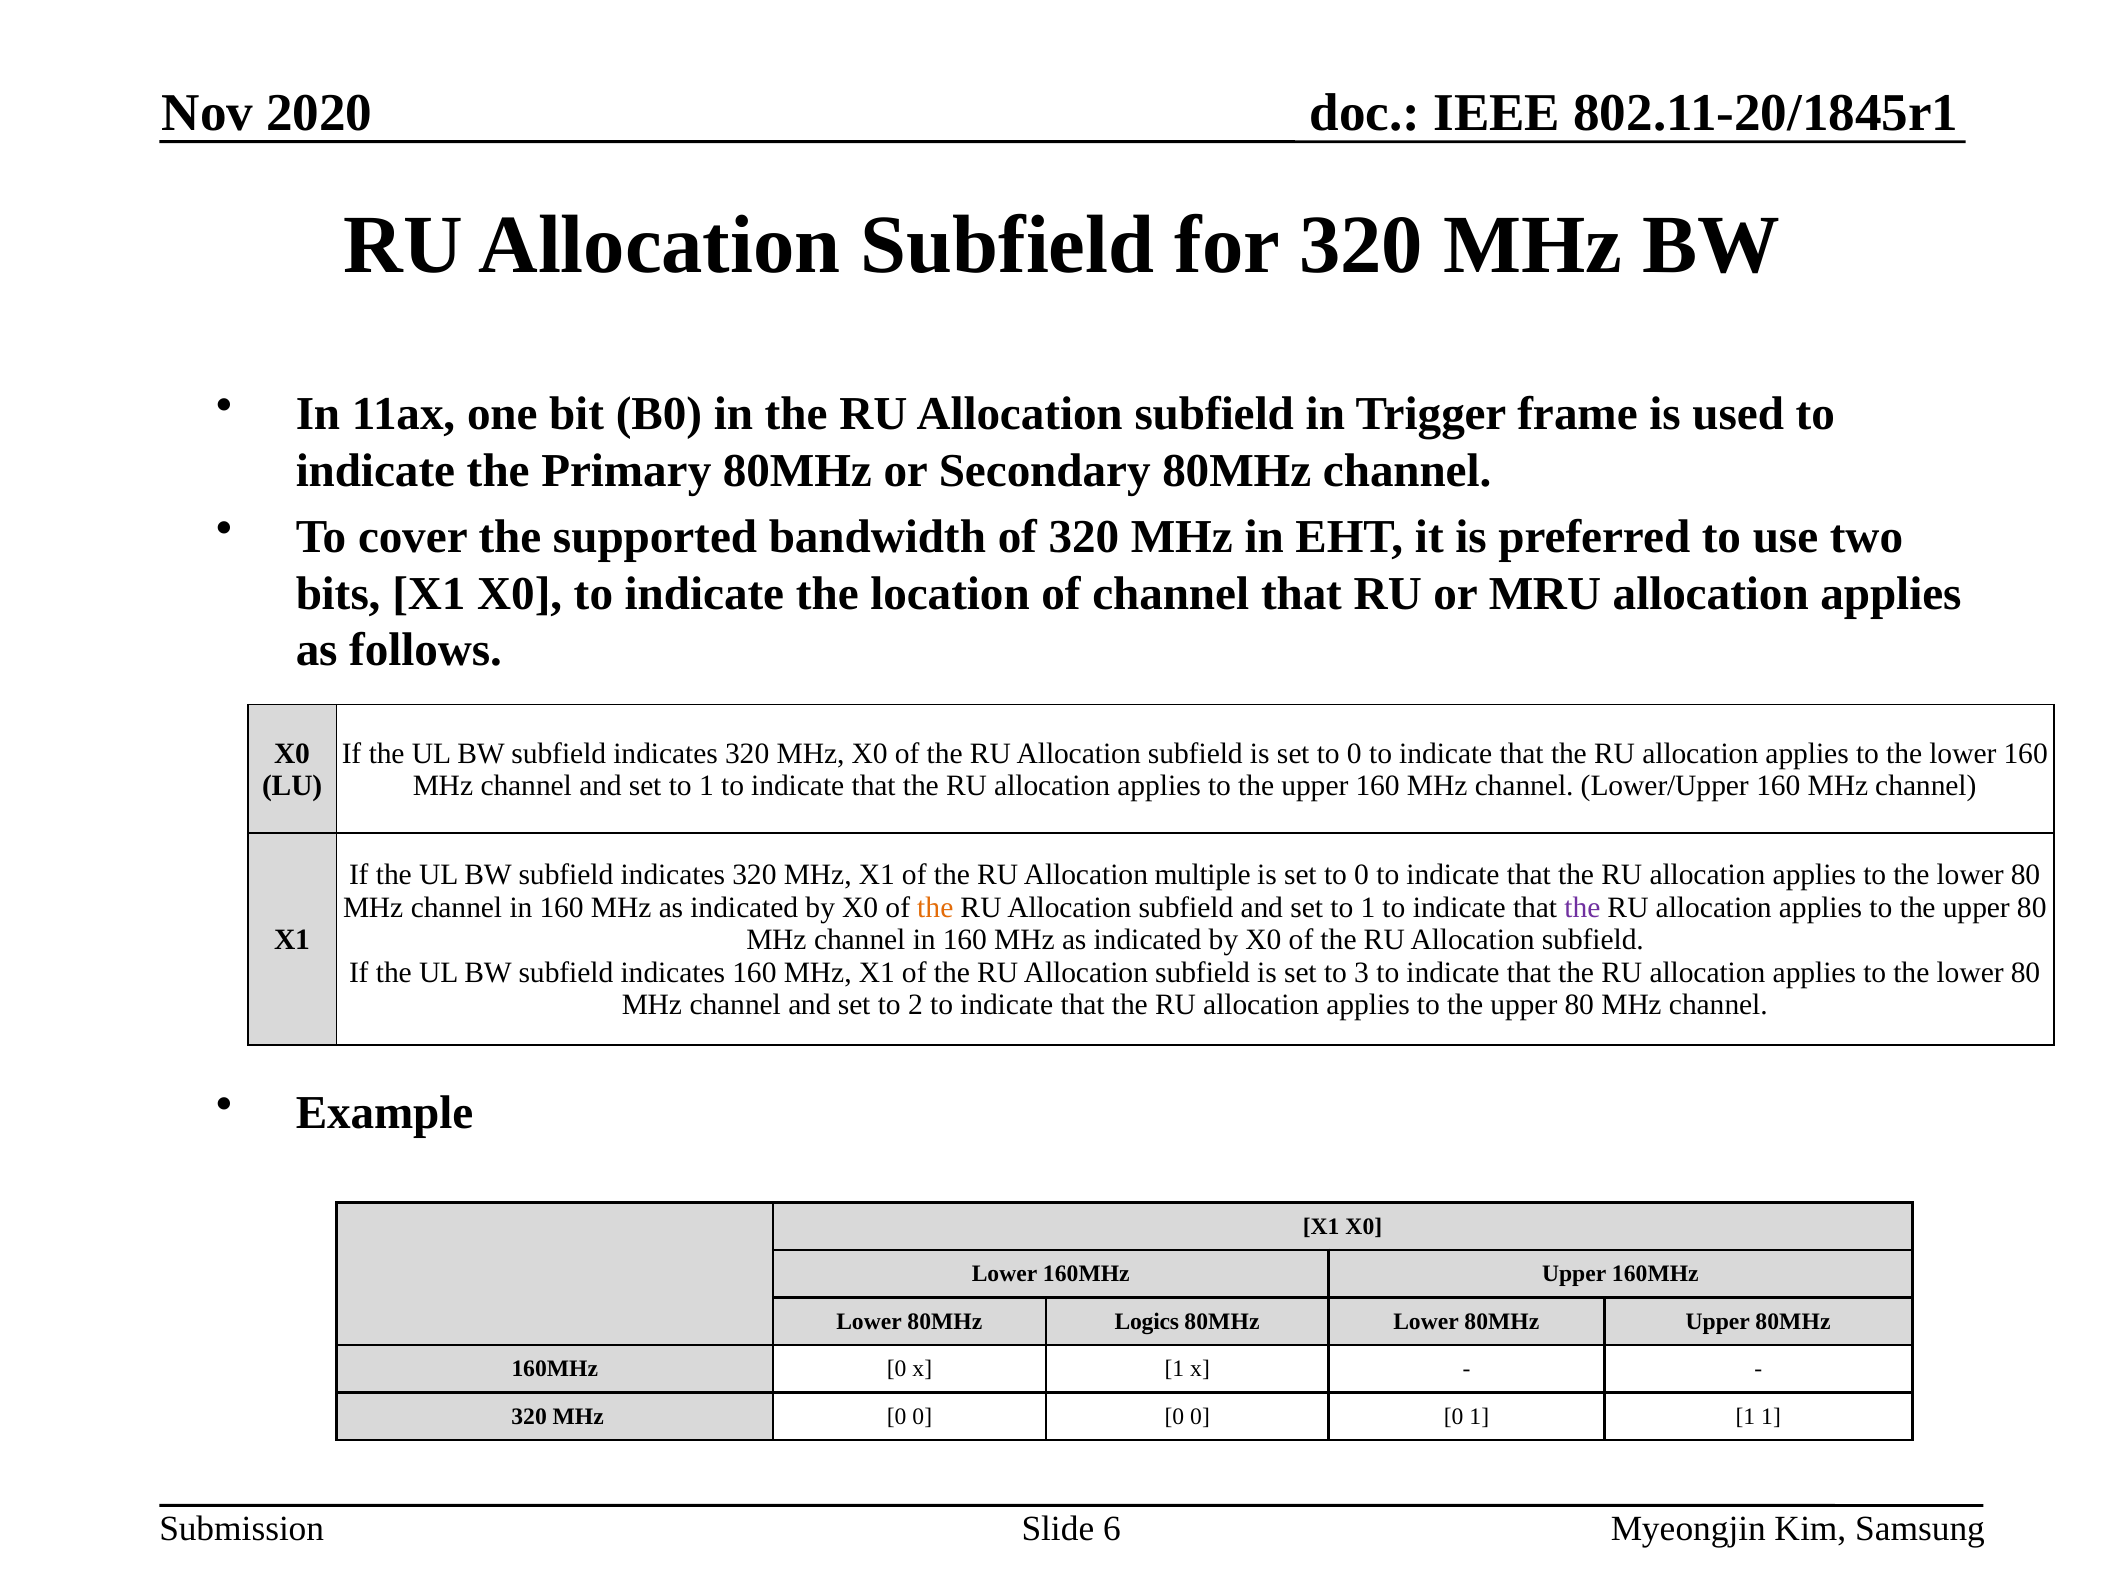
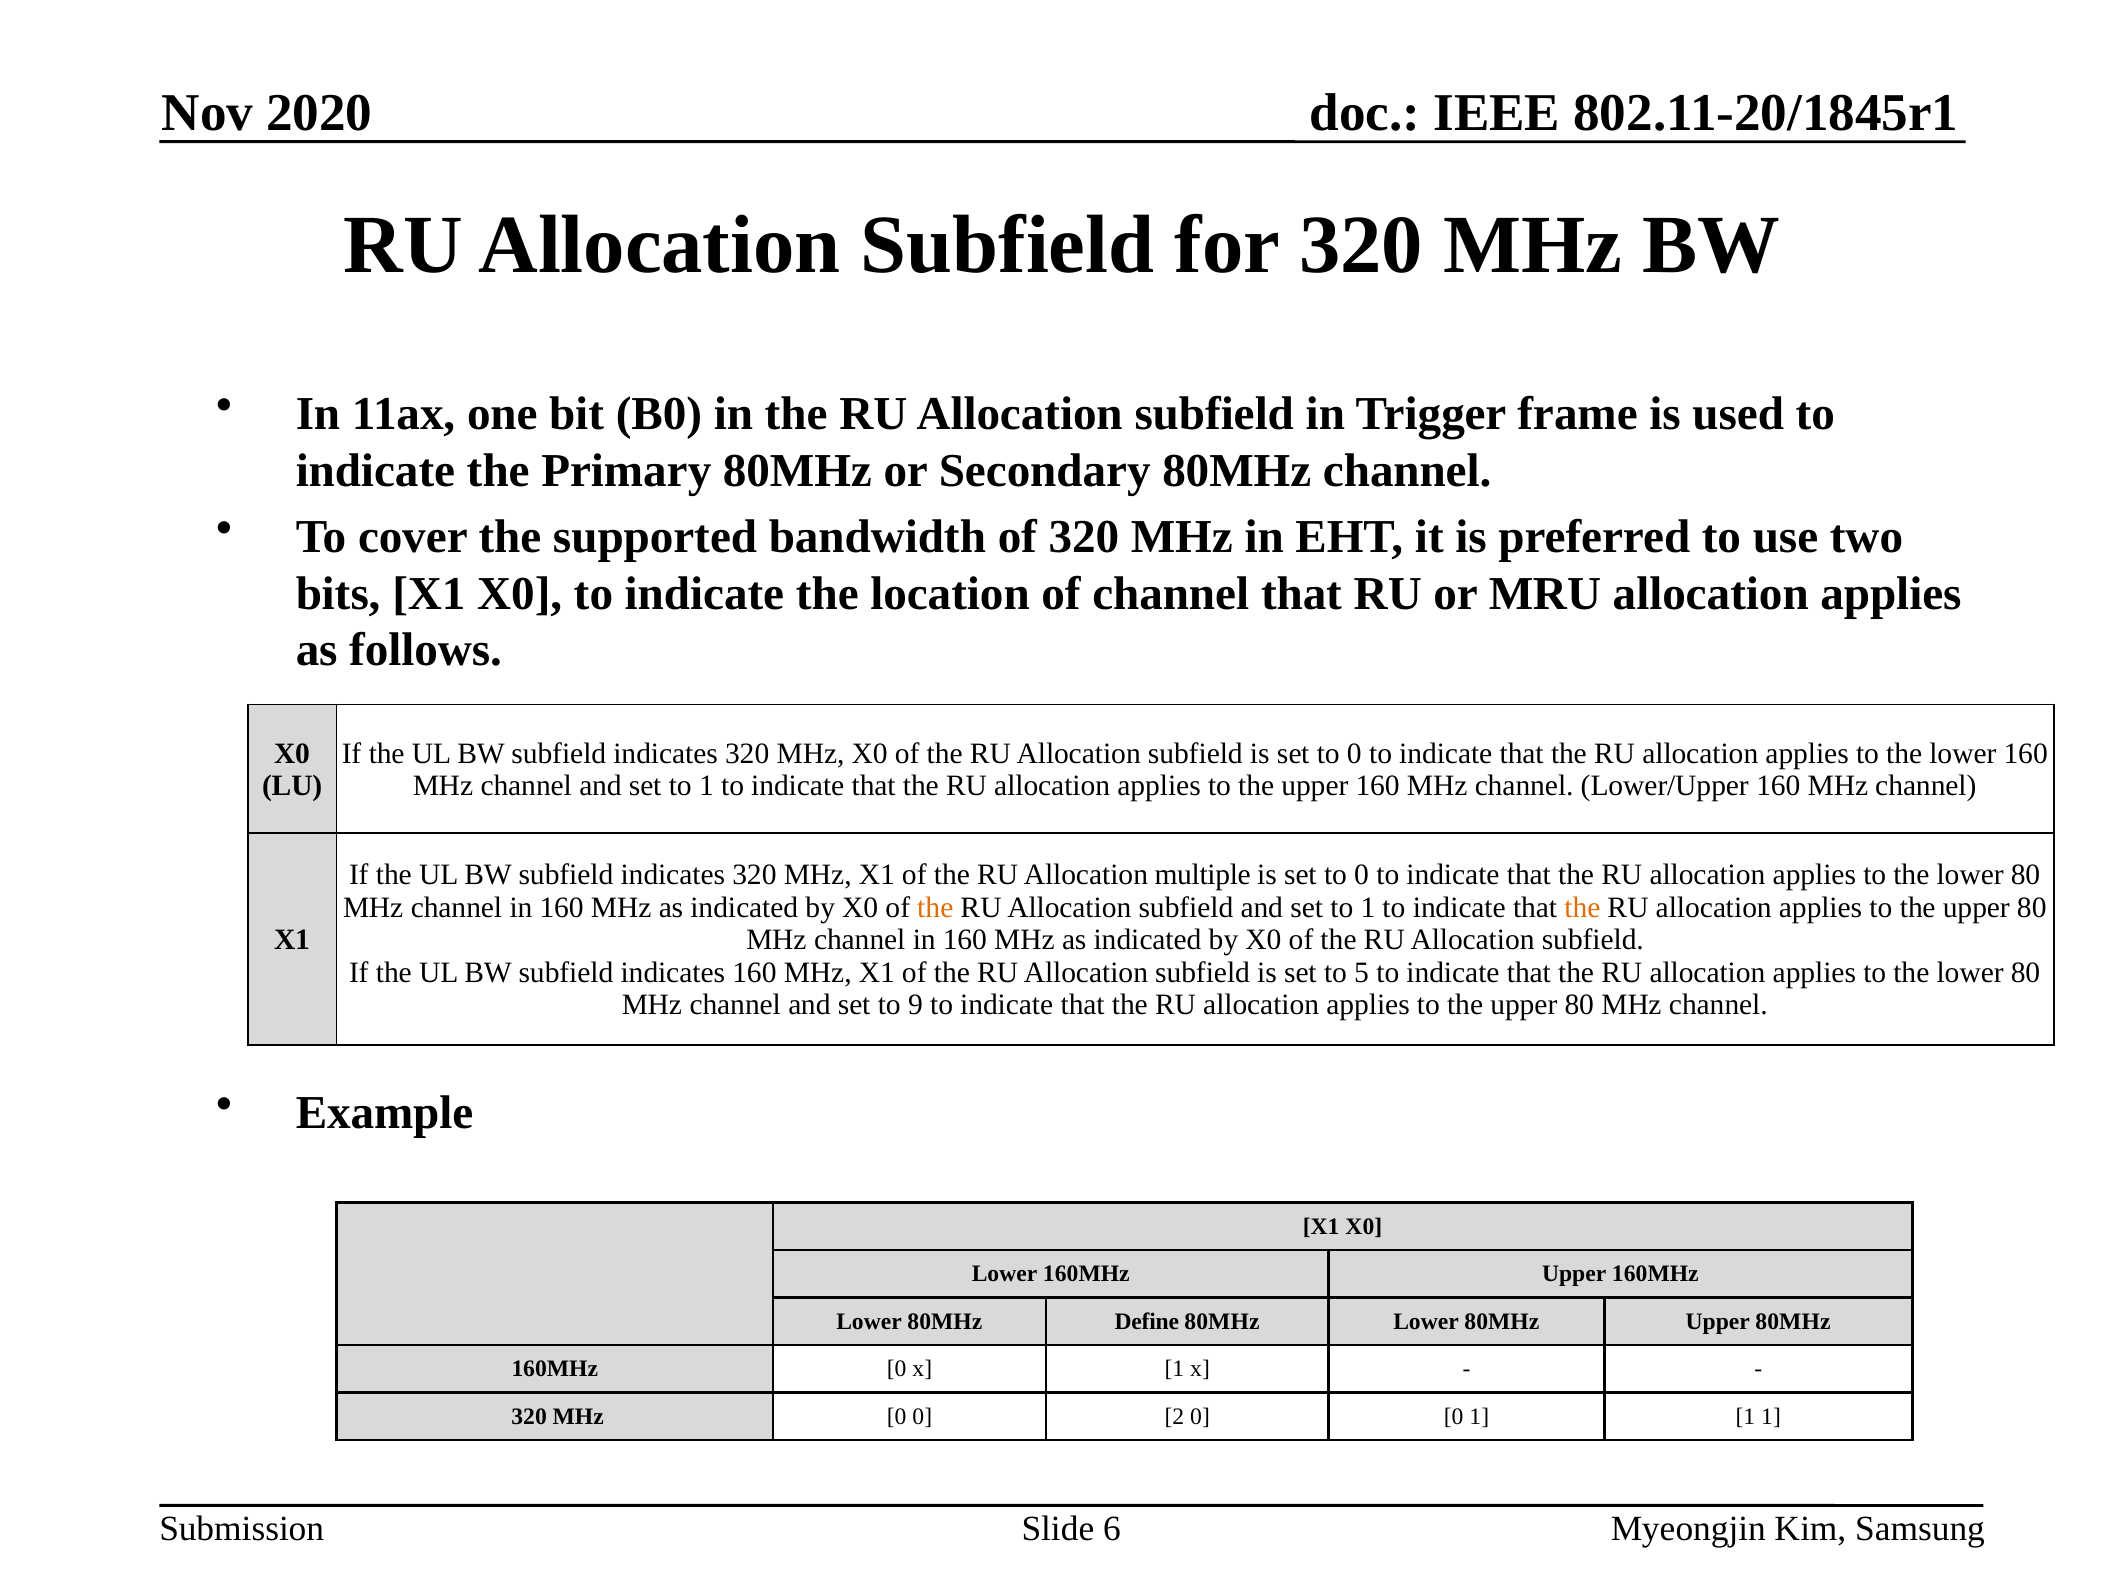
the colour: purple -> orange (1582, 907)
3: 3 -> 5 (1361, 972)
2: 2 -> 9 (916, 1005)
Logics: Logics -> Define (1147, 1321)
MHz 0 0 0: 0 -> 2 (1174, 1416)
